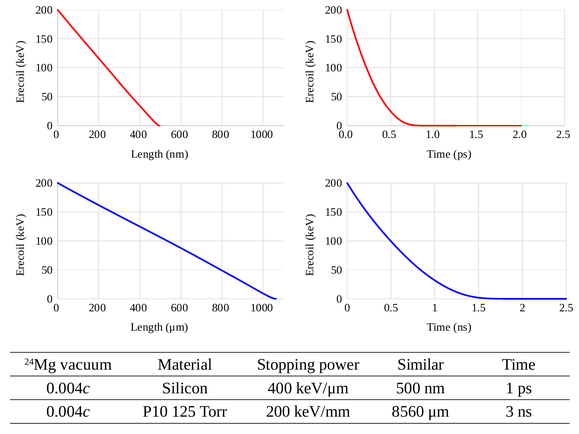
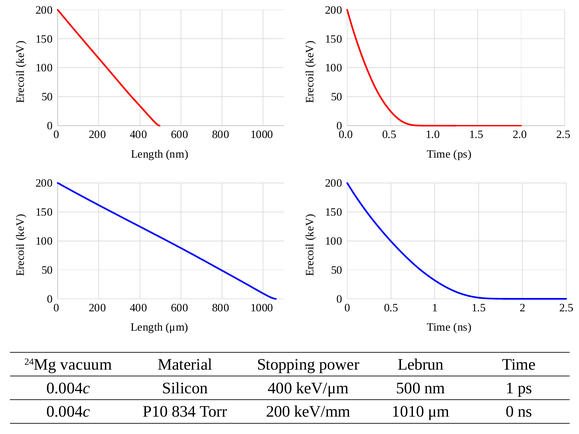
Similar: Similar -> Lebrun (421, 365)
125: 125 -> 834 (184, 412)
8560: 8560 -> 1010 (408, 412)
μm 3: 3 -> 0 (510, 412)
